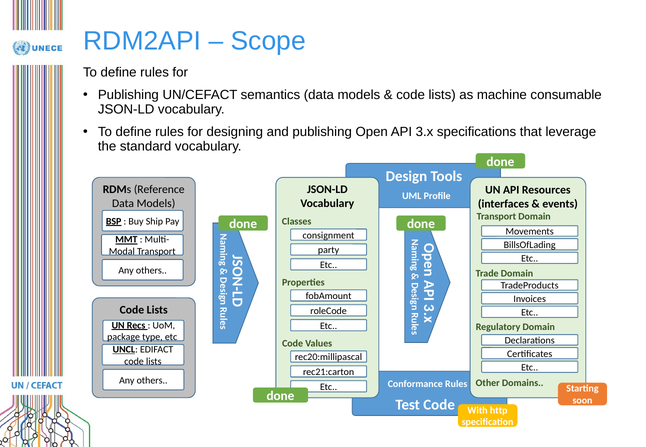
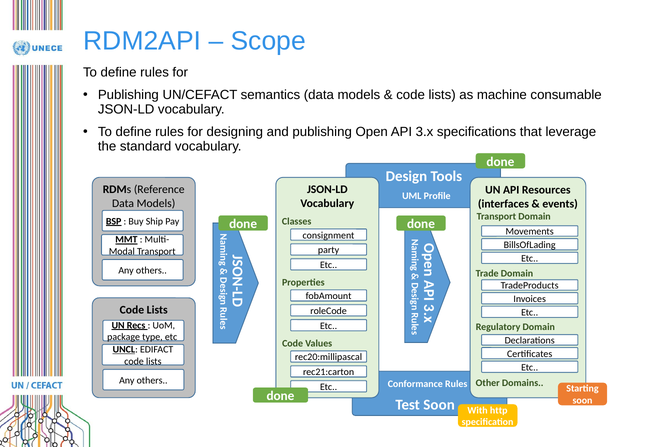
Test Code: Code -> Soon (439, 405)
